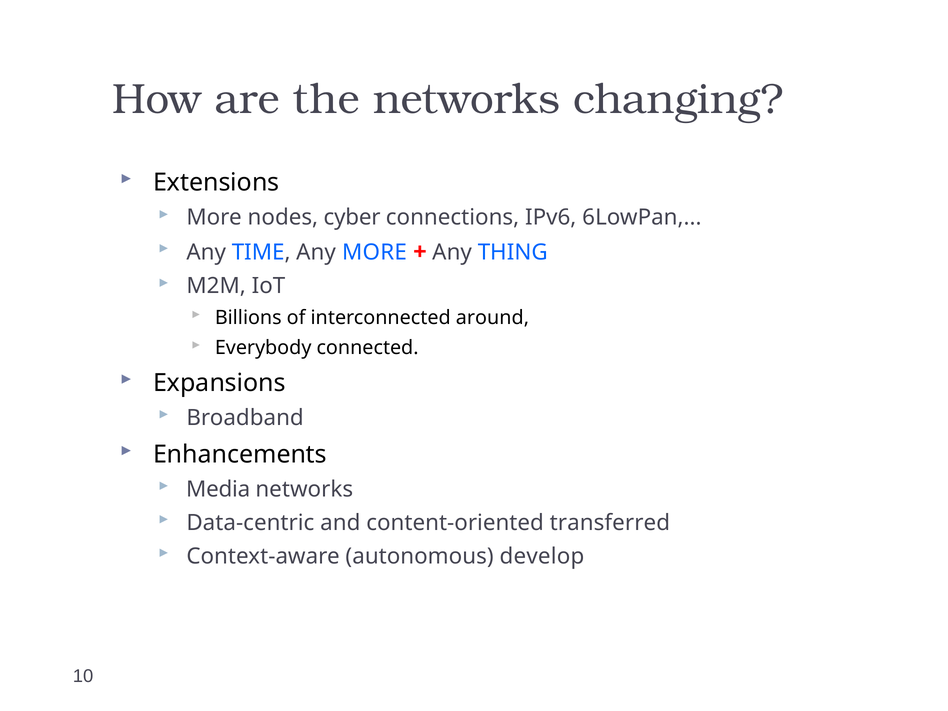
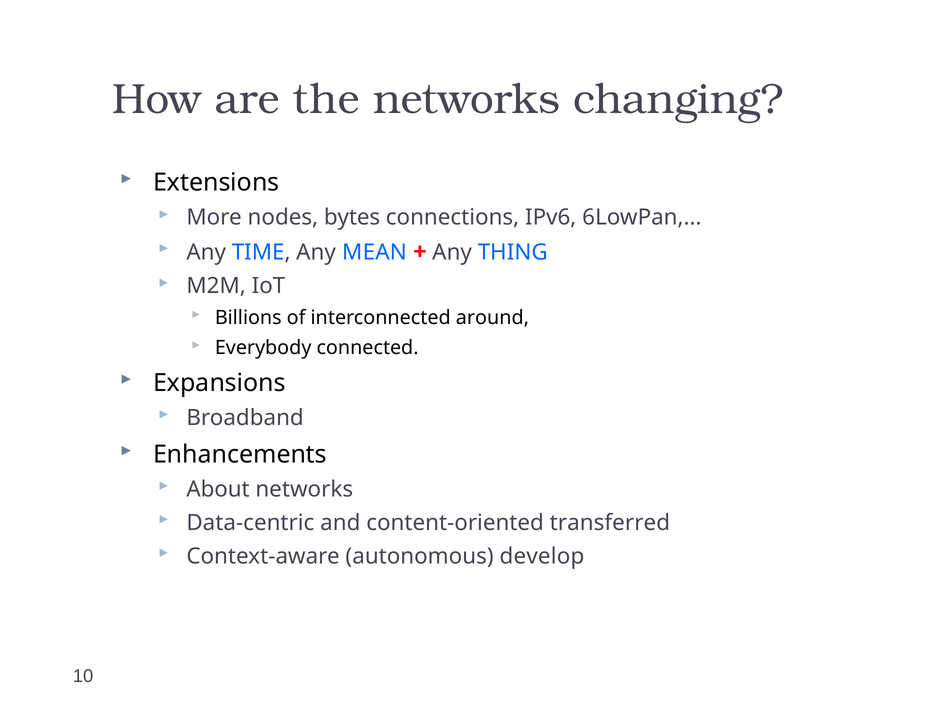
cyber: cyber -> bytes (352, 218)
Any MORE: MORE -> MEAN (374, 252)
Media: Media -> About (218, 489)
